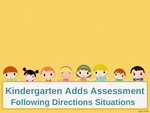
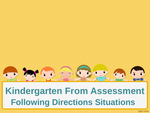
Adds: Adds -> From (77, 91)
